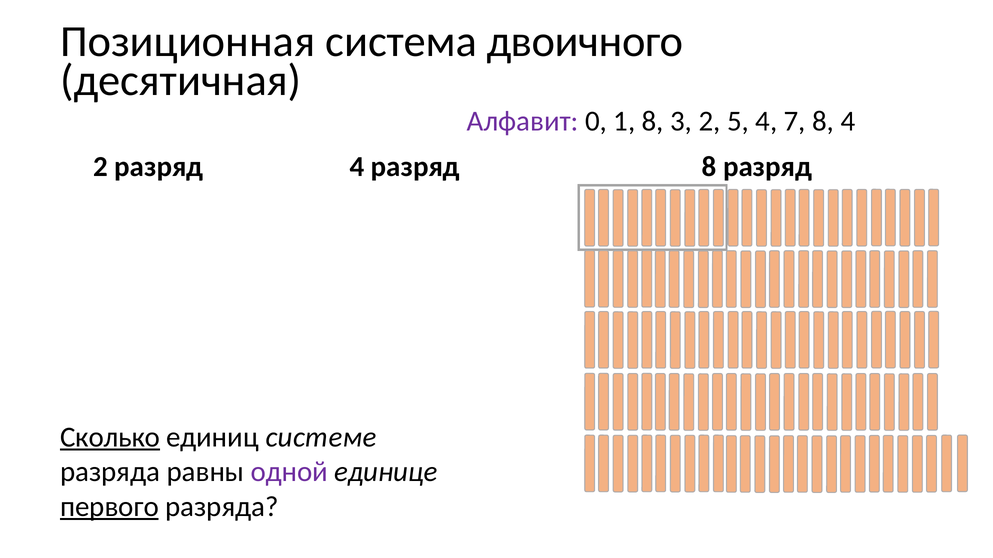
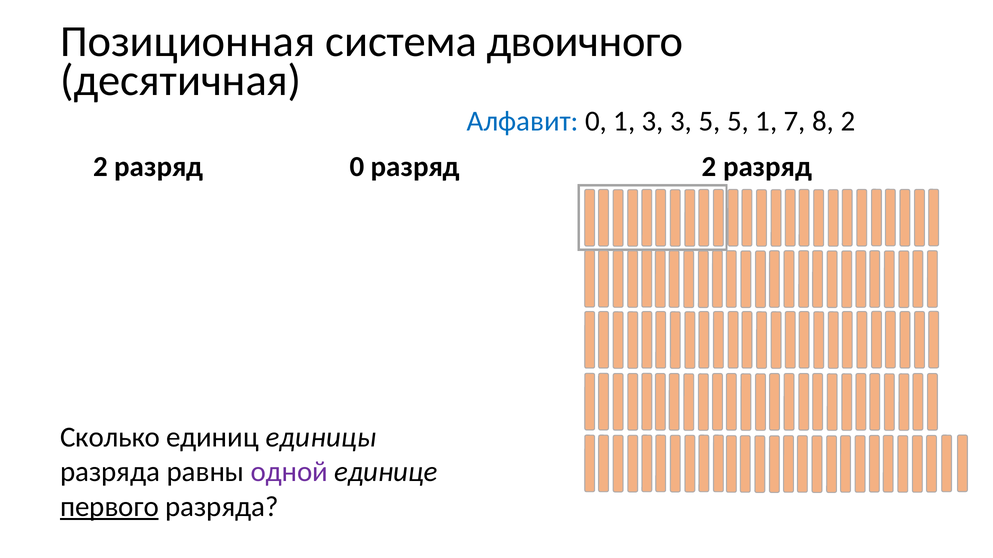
Алфавит colour: purple -> blue (523, 121)
1 8: 8 -> 3 (653, 121)
3 2: 2 -> 5 (710, 121)
5 4: 4 -> 1 (766, 121)
8 4: 4 -> 2 (848, 121)
разряд 4: 4 -> 0 (357, 167)
разряд 8: 8 -> 2 (709, 167)
Сколько underline: present -> none (110, 437)
системе: системе -> единицы (321, 437)
